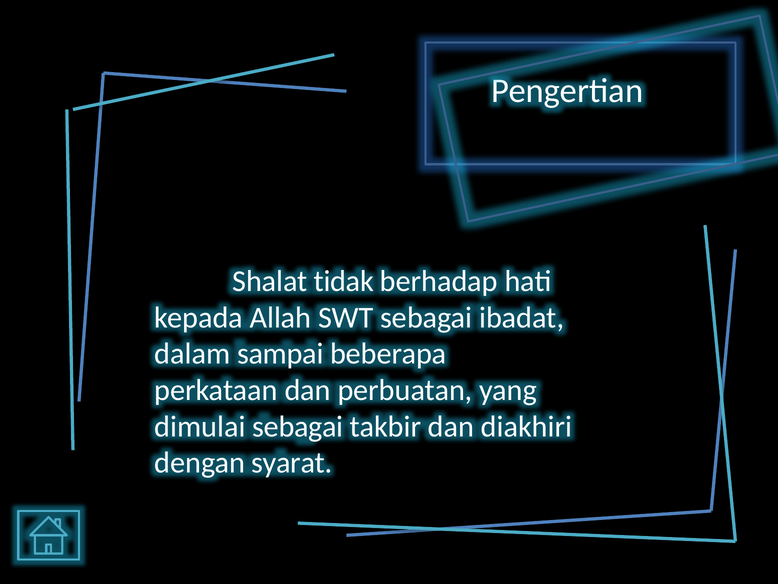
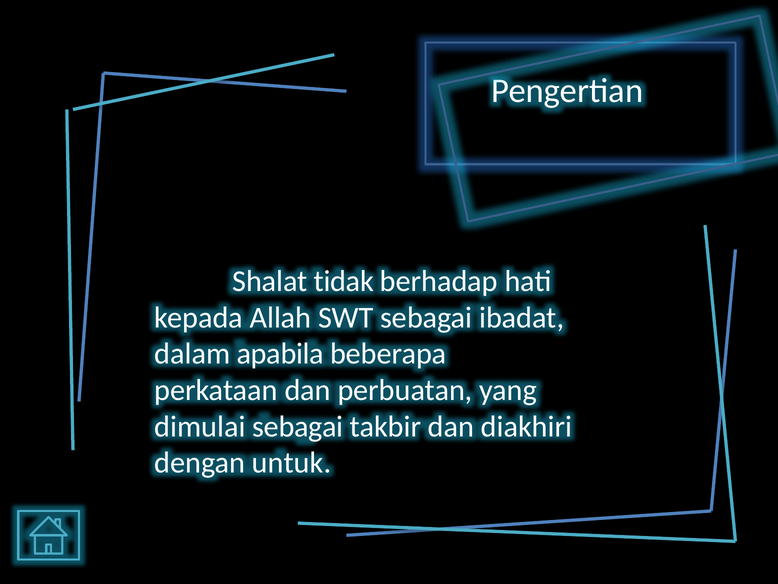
sampai: sampai -> apabila (280, 354)
syarat: syarat -> untuk (292, 463)
